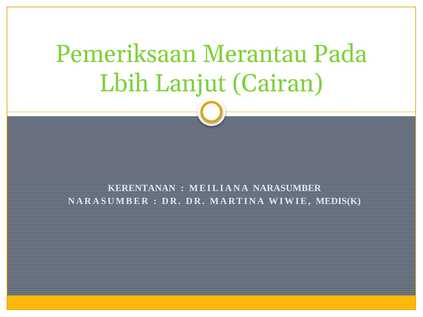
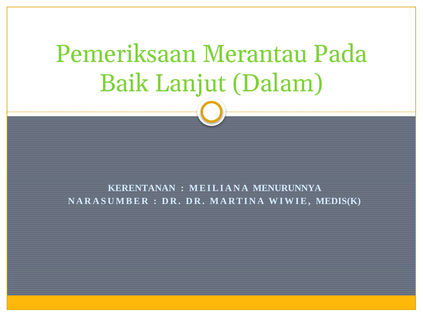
Lbih: Lbih -> Baik (124, 84)
Cairan: Cairan -> Dalam (278, 84)
MEILIANA NARASUMBER: NARASUMBER -> MENURUNNYA (287, 188)
